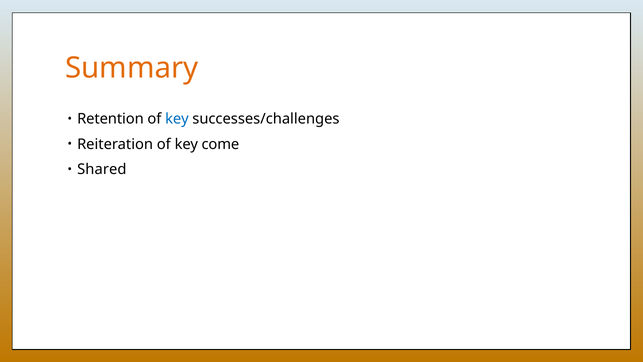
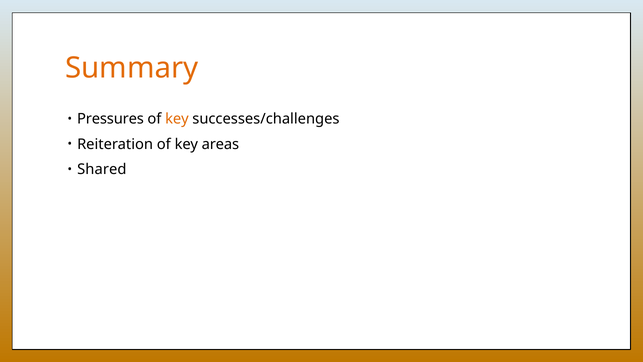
Retention: Retention -> Pressures (110, 119)
key colour: blue -> orange (177, 119)
come: come -> areas (220, 144)
